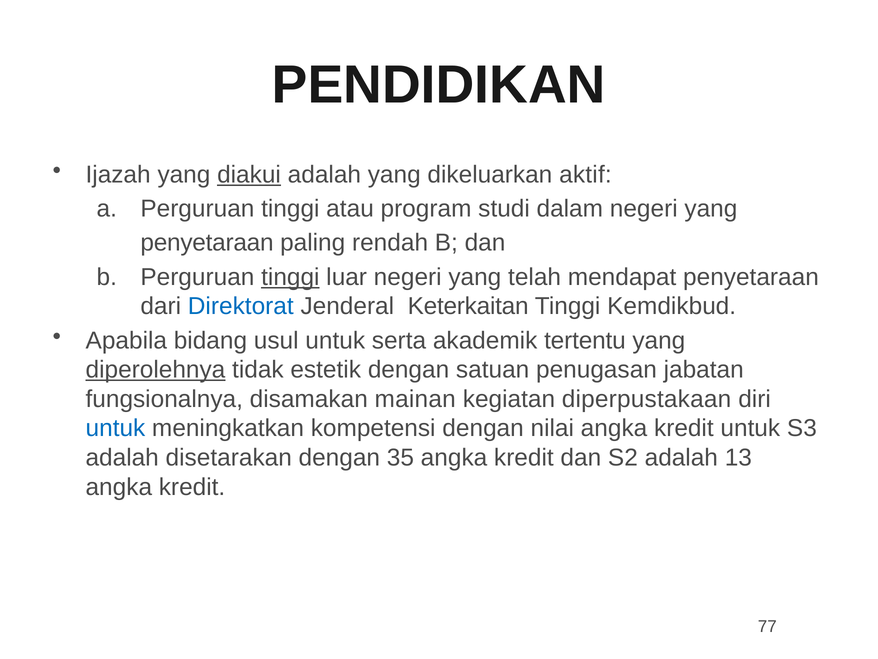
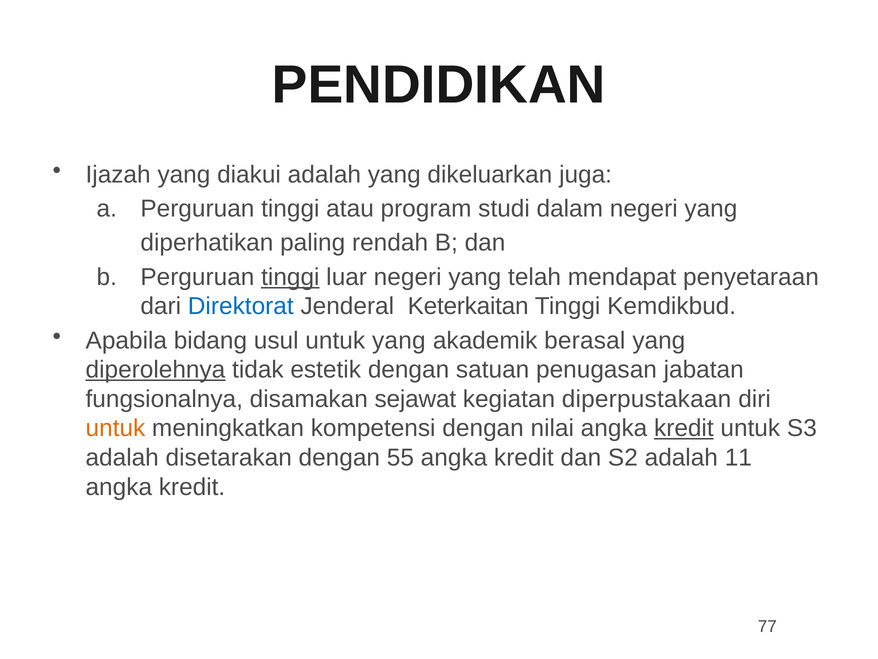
diakui underline: present -> none (249, 174)
aktif: aktif -> juga (586, 174)
penyetaraan: penyetaraan -> diperhatikan (207, 243)
untuk serta: serta -> yang (399, 340)
tertentu: tertentu -> berasal (585, 340)
mainan: mainan -> sejawat (415, 399)
untuk colour: blue -> orange (115, 428)
kredit underline: none -> present (684, 428)
35: 35 -> 55 (400, 457)
13: 13 -> 11 (738, 457)
